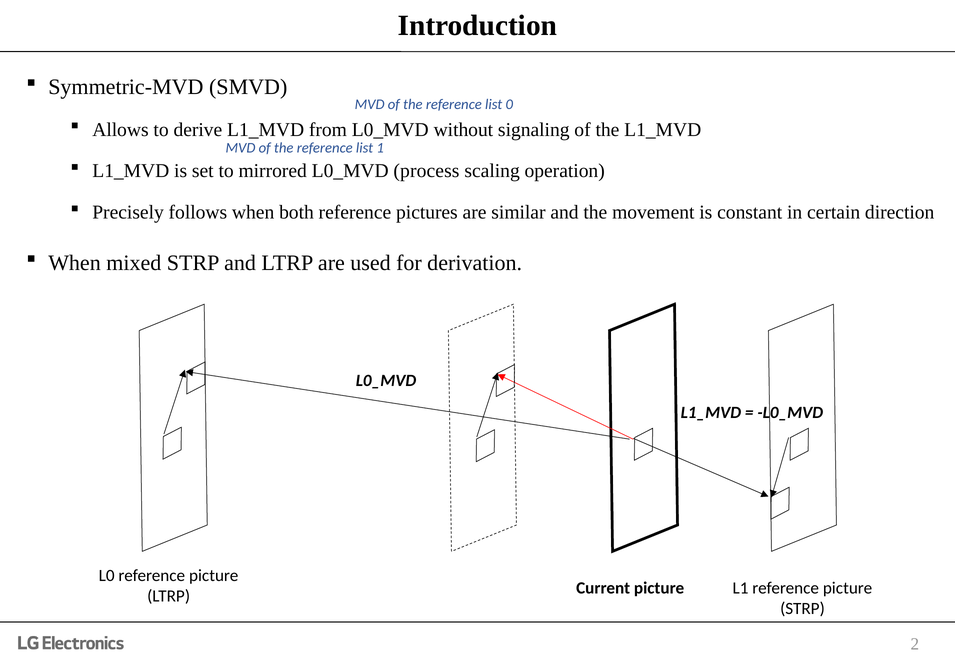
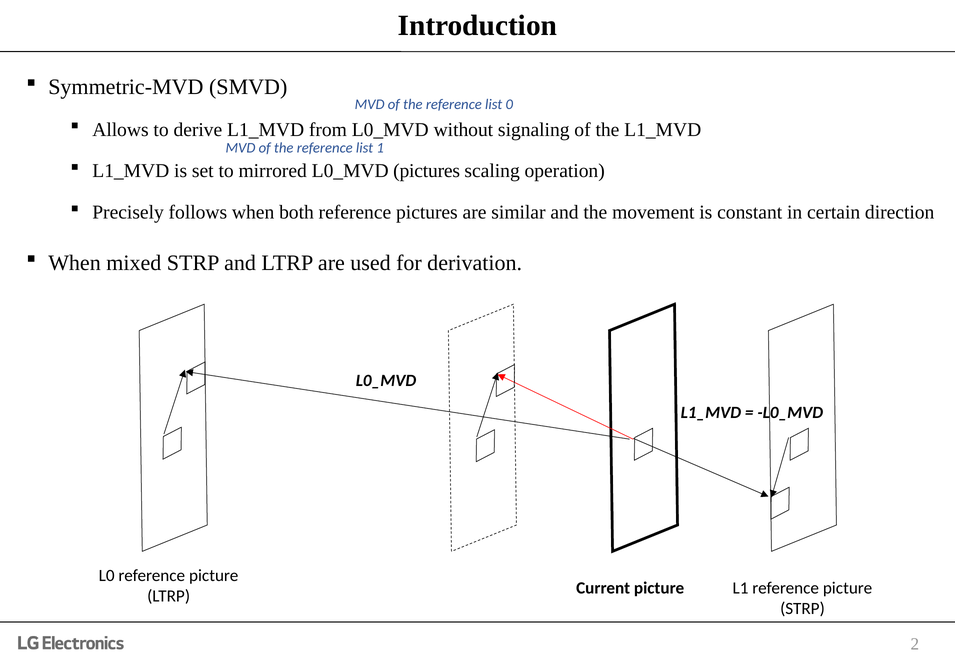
L0_MVD process: process -> pictures (427, 171)
